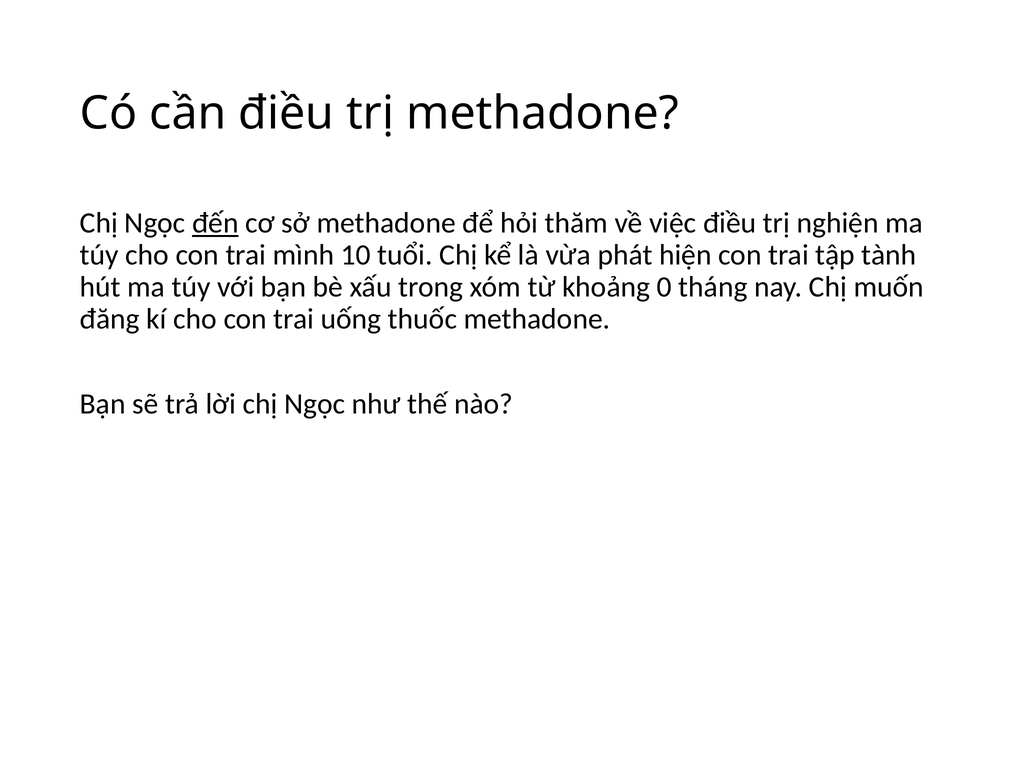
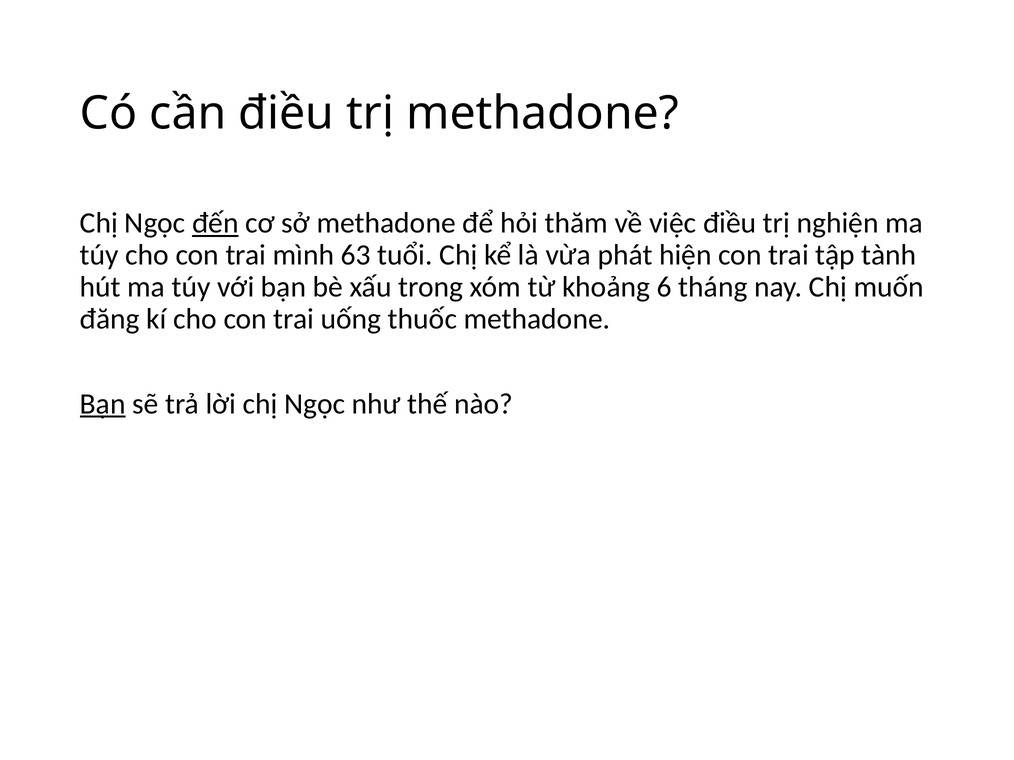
10: 10 -> 63 (356, 255)
0: 0 -> 6 (664, 287)
Bạn underline: none -> present (103, 404)
